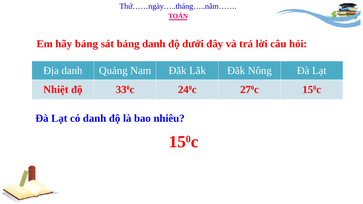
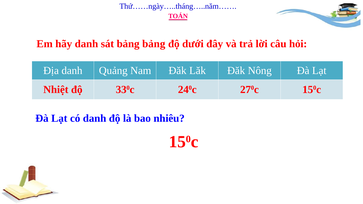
hãy bảng: bảng -> danh (86, 44)
bảng danh: danh -> bảng (154, 44)
